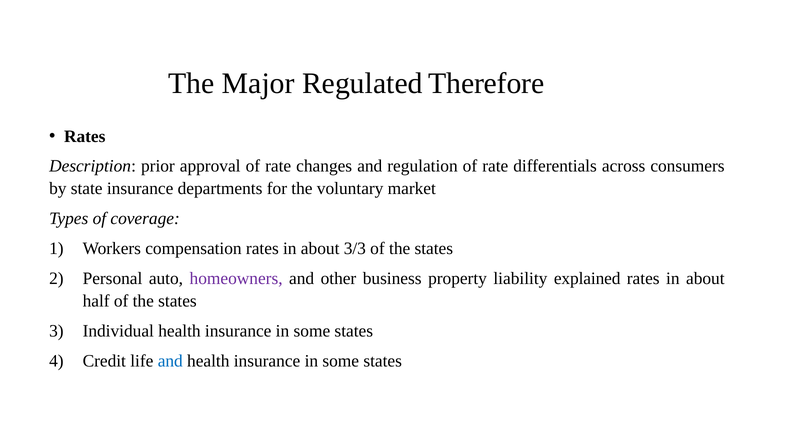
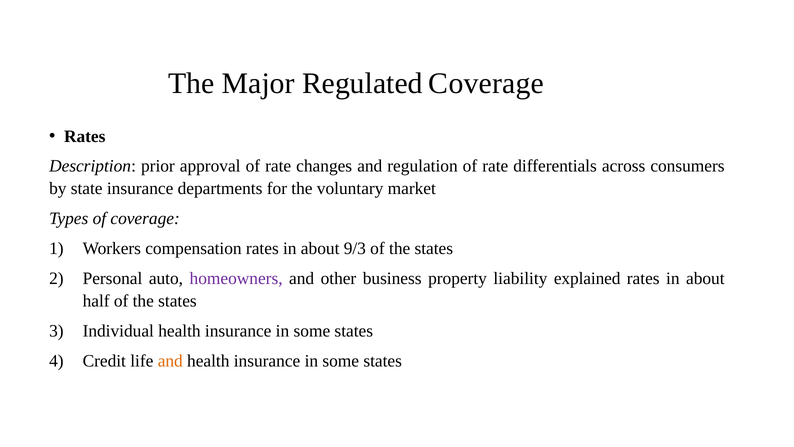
Regulated Therefore: Therefore -> Coverage (486, 83)
3/3: 3/3 -> 9/3 (355, 248)
and colour: blue -> orange (170, 361)
